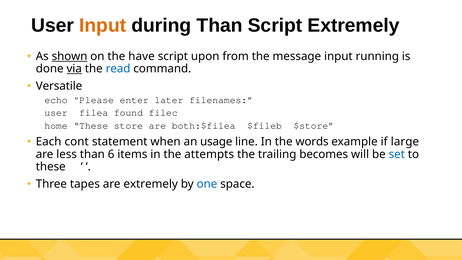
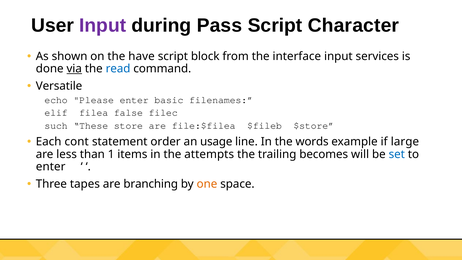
Input colour: orange -> purple (103, 25)
during Than: Than -> Pass (219, 25)
Script Extremely: Extremely -> Character (353, 25)
shown underline: present -> none (70, 56)
upon: upon -> block (205, 56)
message: message -> interface (297, 56)
running: running -> services (377, 56)
later: later -> basic (169, 100)
user: user -> elif (56, 113)
found: found -> false (128, 113)
home: home -> such (56, 126)
both:$filea: both:$filea -> file:$filea (204, 126)
when: when -> order (166, 142)
6: 6 -> 1 (111, 154)
these: these -> enter (51, 167)
are extremely: extremely -> branching (151, 184)
one colour: blue -> orange (207, 184)
